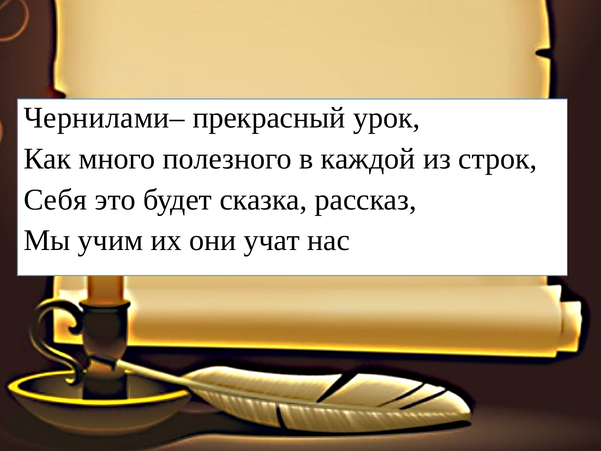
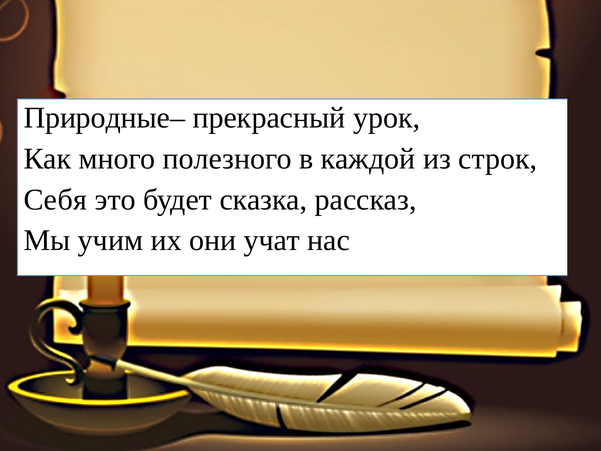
Чернилами–: Чернилами– -> Природные– (104, 118)
